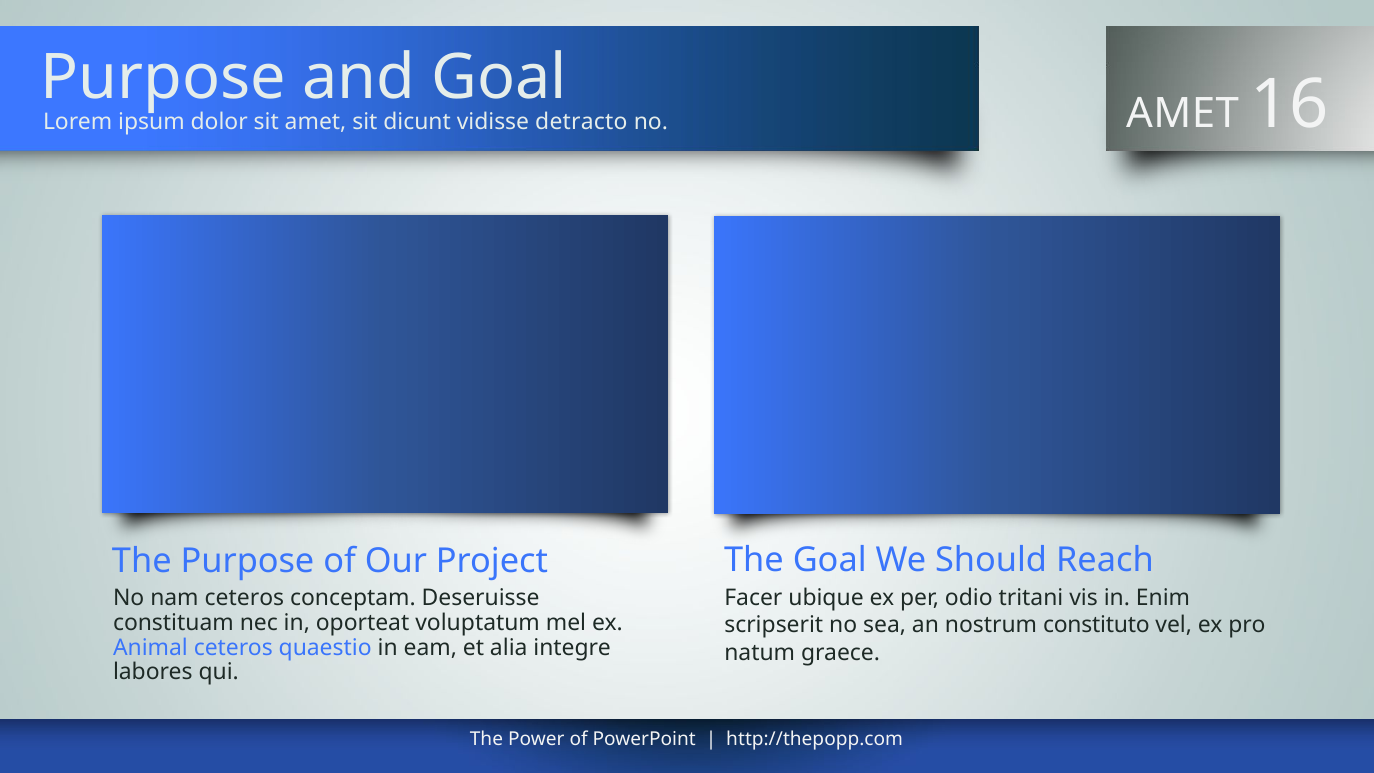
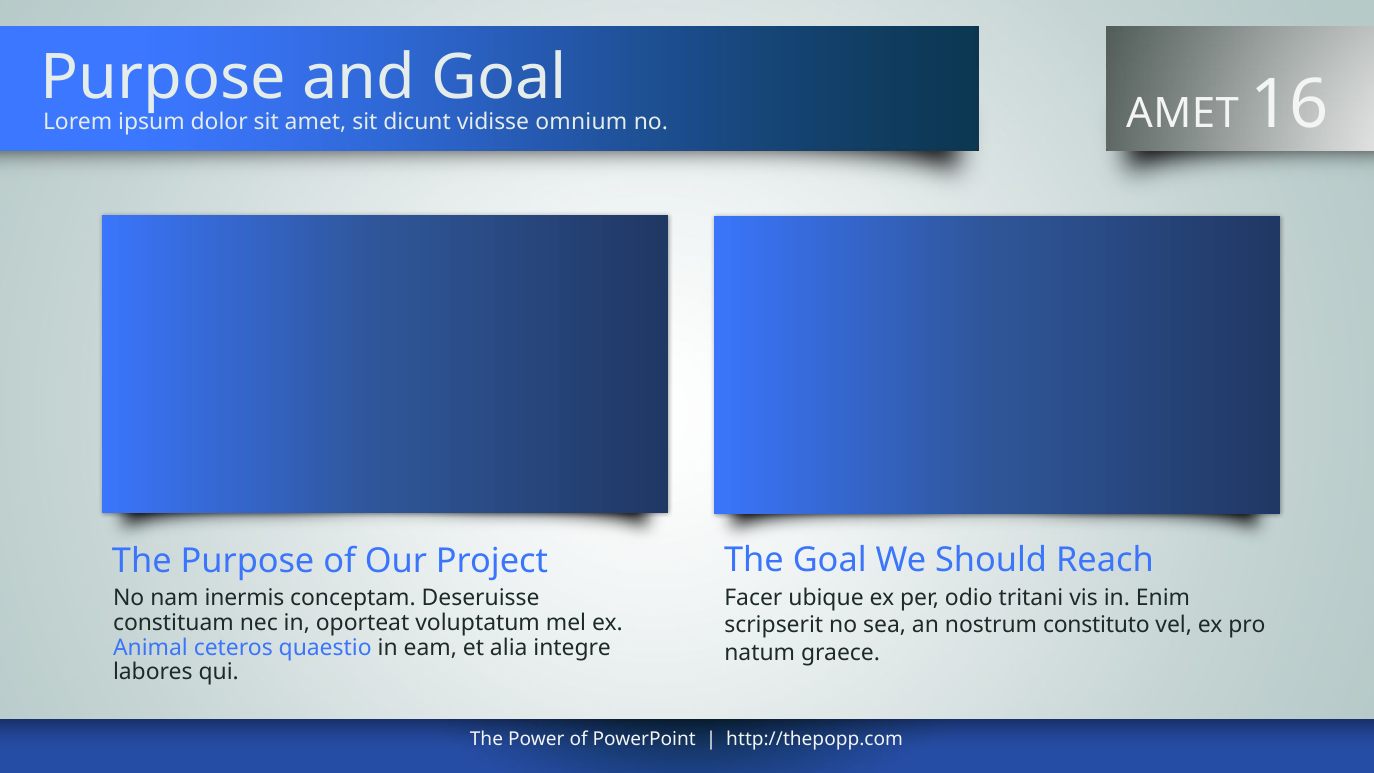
detracto: detracto -> omnium (581, 121)
nam ceteros: ceteros -> inermis (244, 598)
